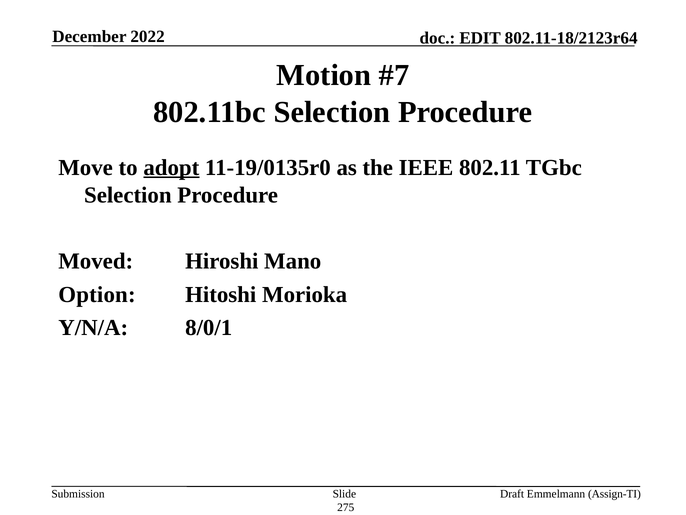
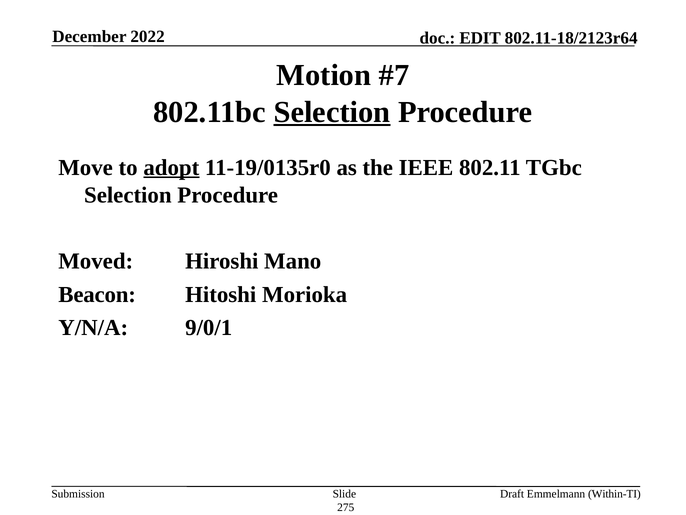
Selection underline: none -> present (332, 112)
Option: Option -> Beacon (97, 294)
8/0/1: 8/0/1 -> 9/0/1 (209, 328)
Assign-TI: Assign-TI -> Within-TI (614, 493)
